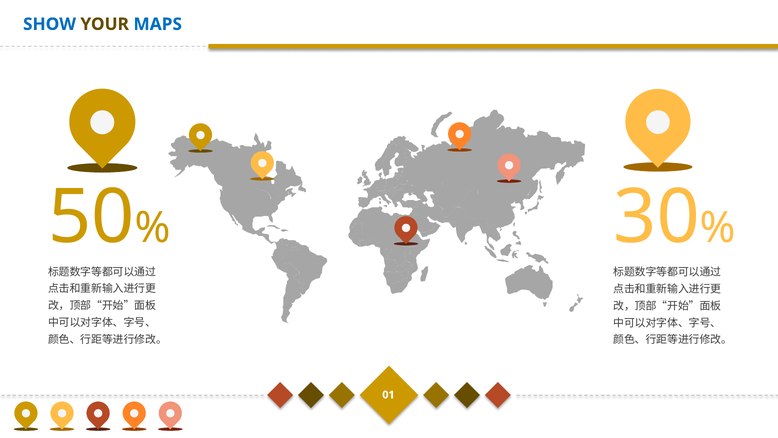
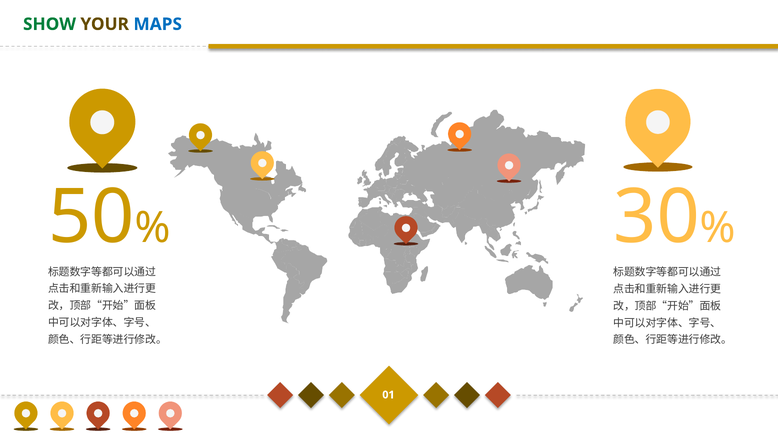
SHOW colour: blue -> green (50, 24)
